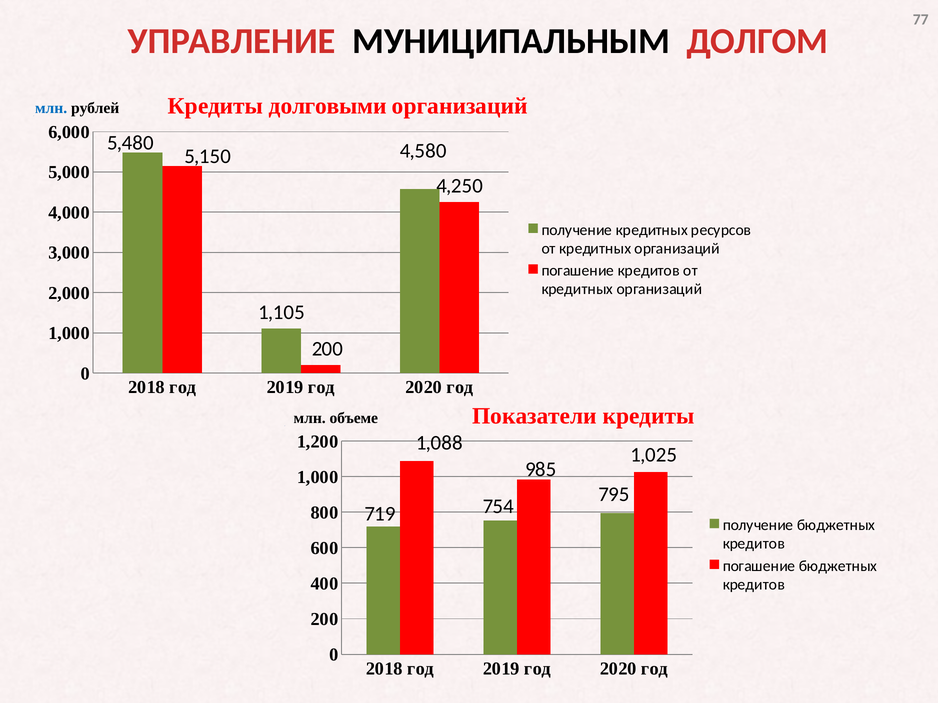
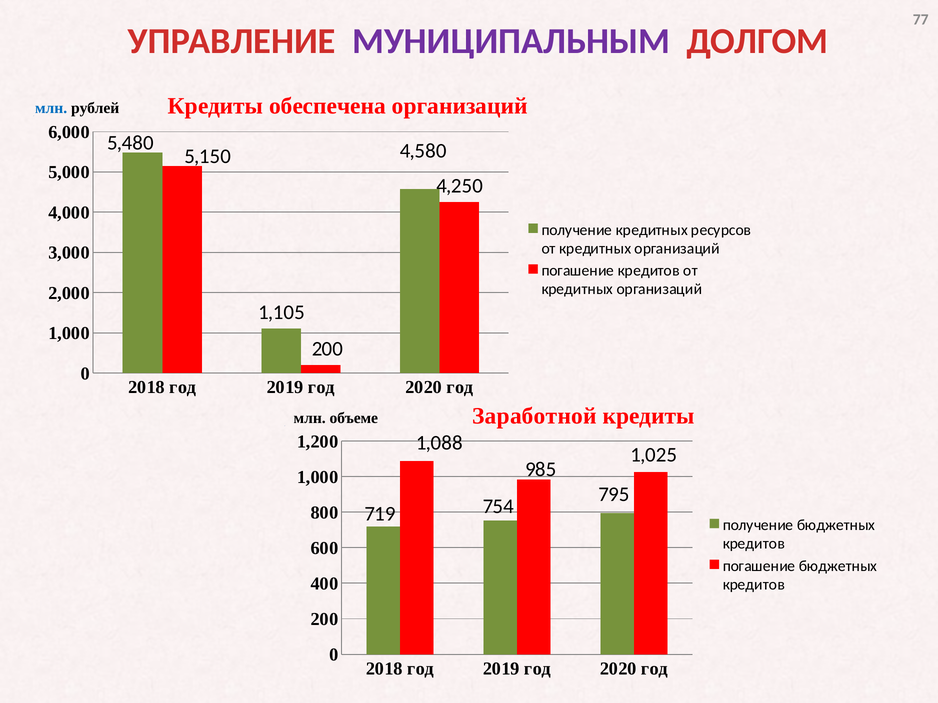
МУНИЦИПАЛЬНЫМ colour: black -> purple (511, 41)
долговыми: долговыми -> обеспечена (328, 106)
Показатели: Показатели -> Заработной (534, 416)
